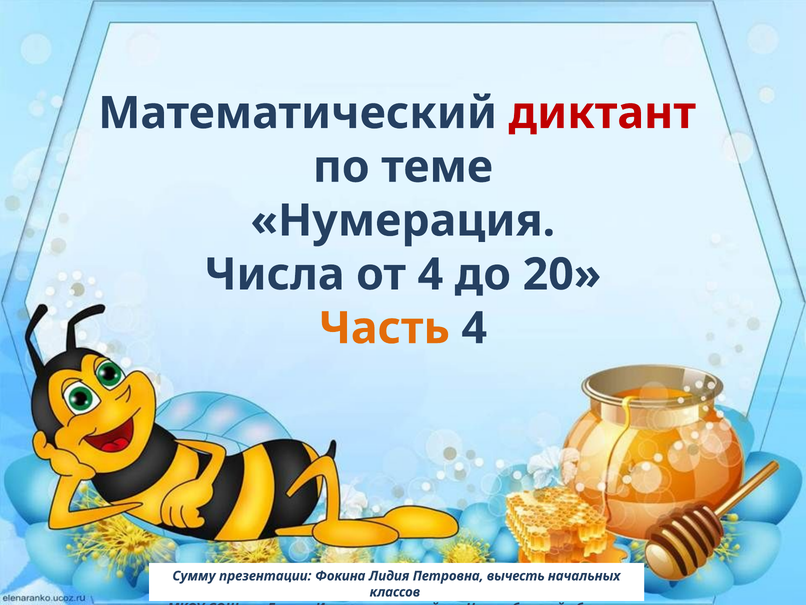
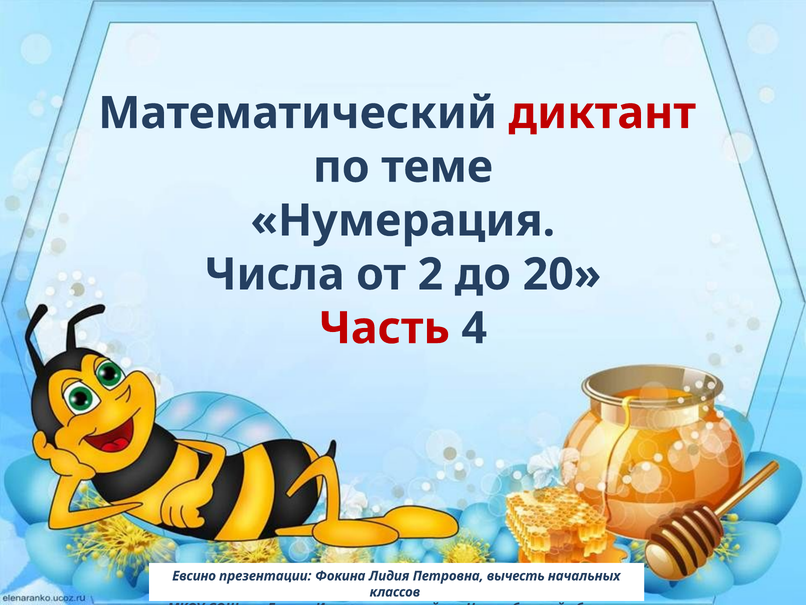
от 4: 4 -> 2 (430, 274)
Часть colour: orange -> red (384, 328)
Сумму: Сумму -> Евсино (194, 576)
